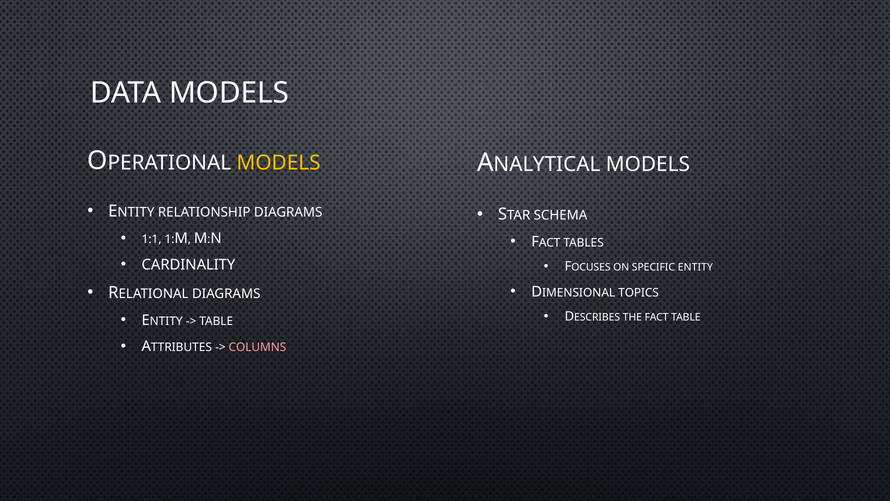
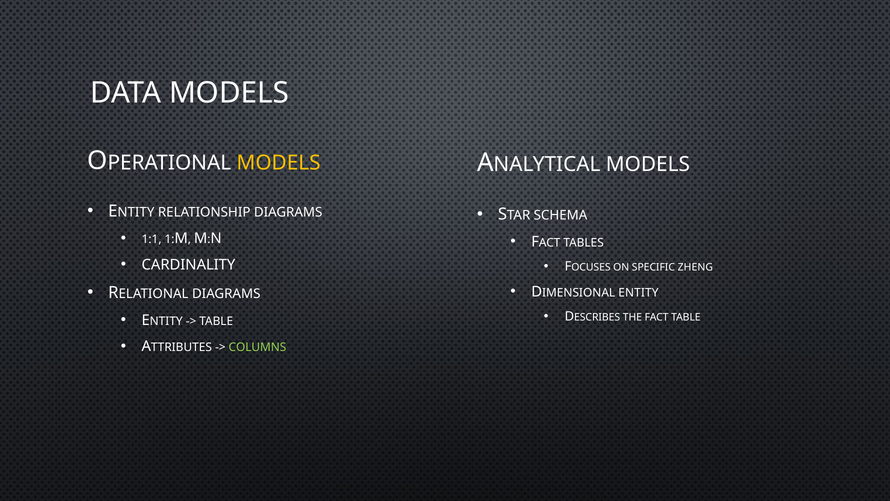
SPECIFIC ENTITY: ENTITY -> ZHENG (695, 267)
DIMENSIONAL TOPICS: TOPICS -> ENTITY (638, 293)
COLUMNS colour: pink -> light green (257, 347)
